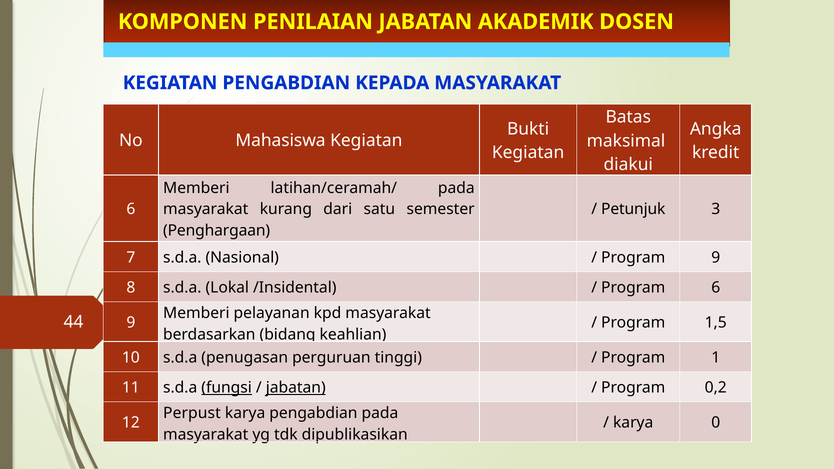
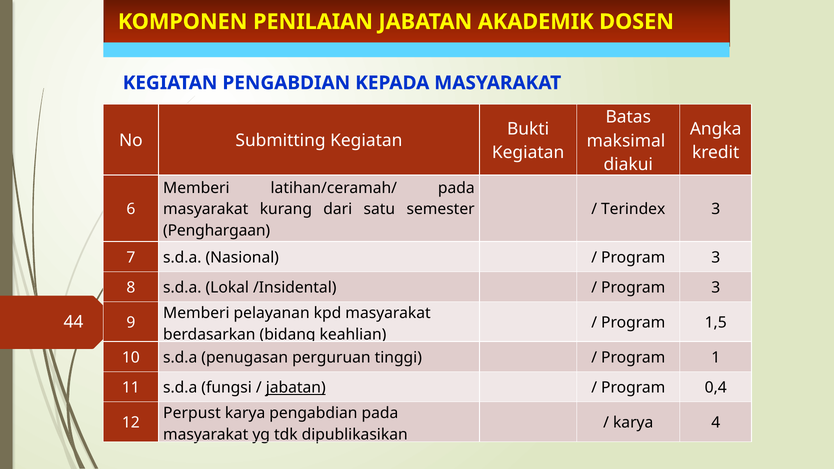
Mahasiswa: Mahasiswa -> Submitting (281, 141)
Petunjuk: Petunjuk -> Terindex (633, 209)
9: 9 -> 3 (716, 257)
6: 6 -> 3 (716, 288)
fungsi underline: present -> none (227, 388)
0,2: 0,2 -> 0,4 (716, 388)
0: 0 -> 4 (716, 423)
